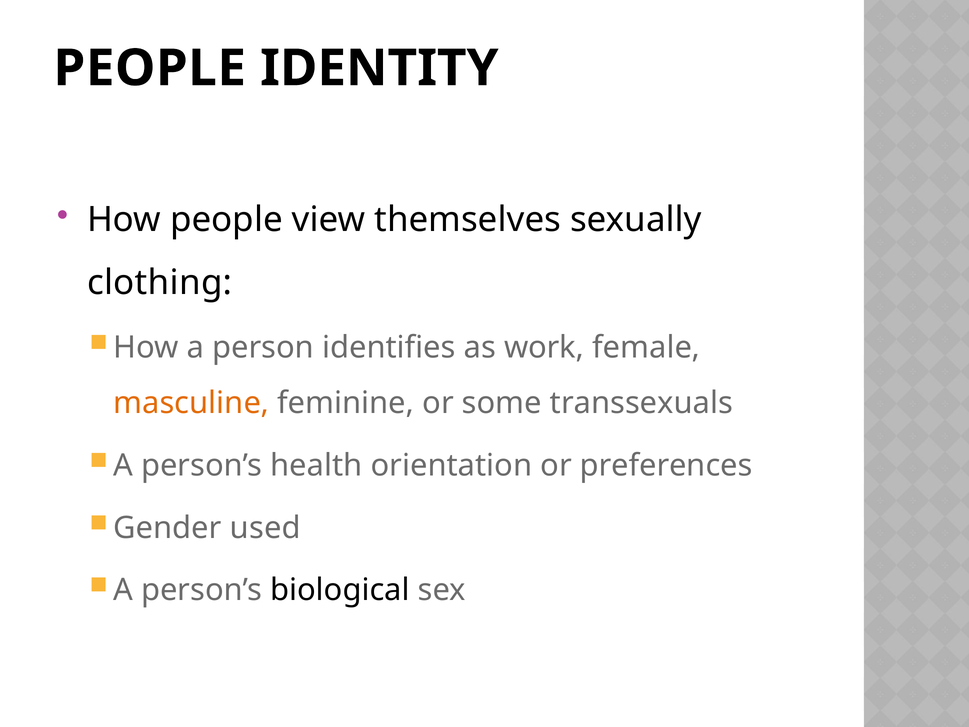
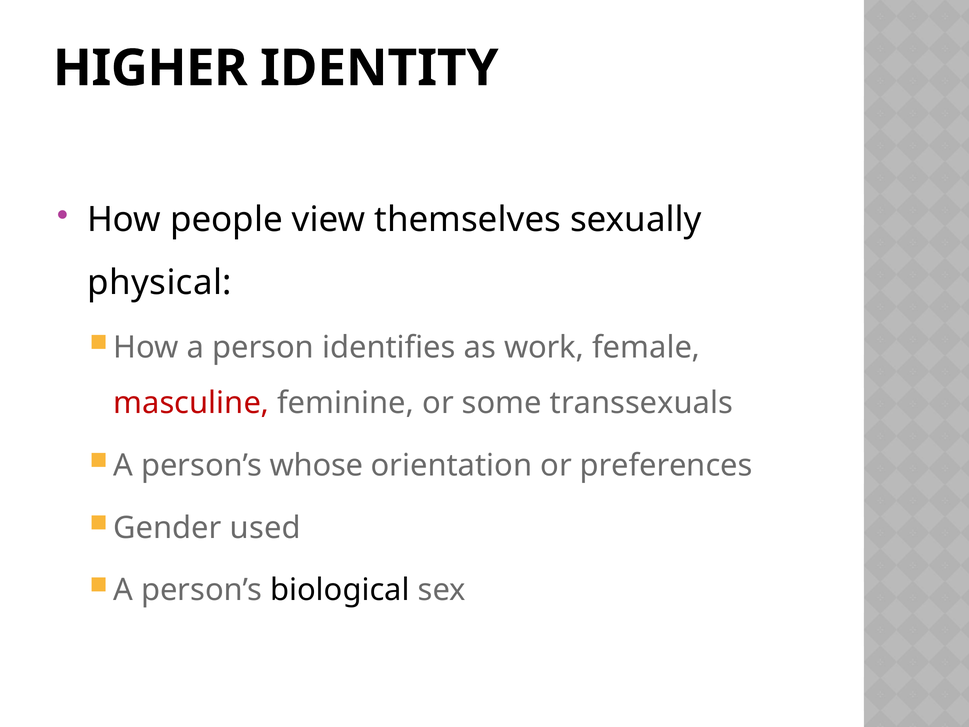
PEOPLE: PEOPLE -> HIGHER (150, 68)
clothing: clothing -> physical (160, 283)
masculine colour: orange -> red (191, 403)
health: health -> whose (316, 465)
